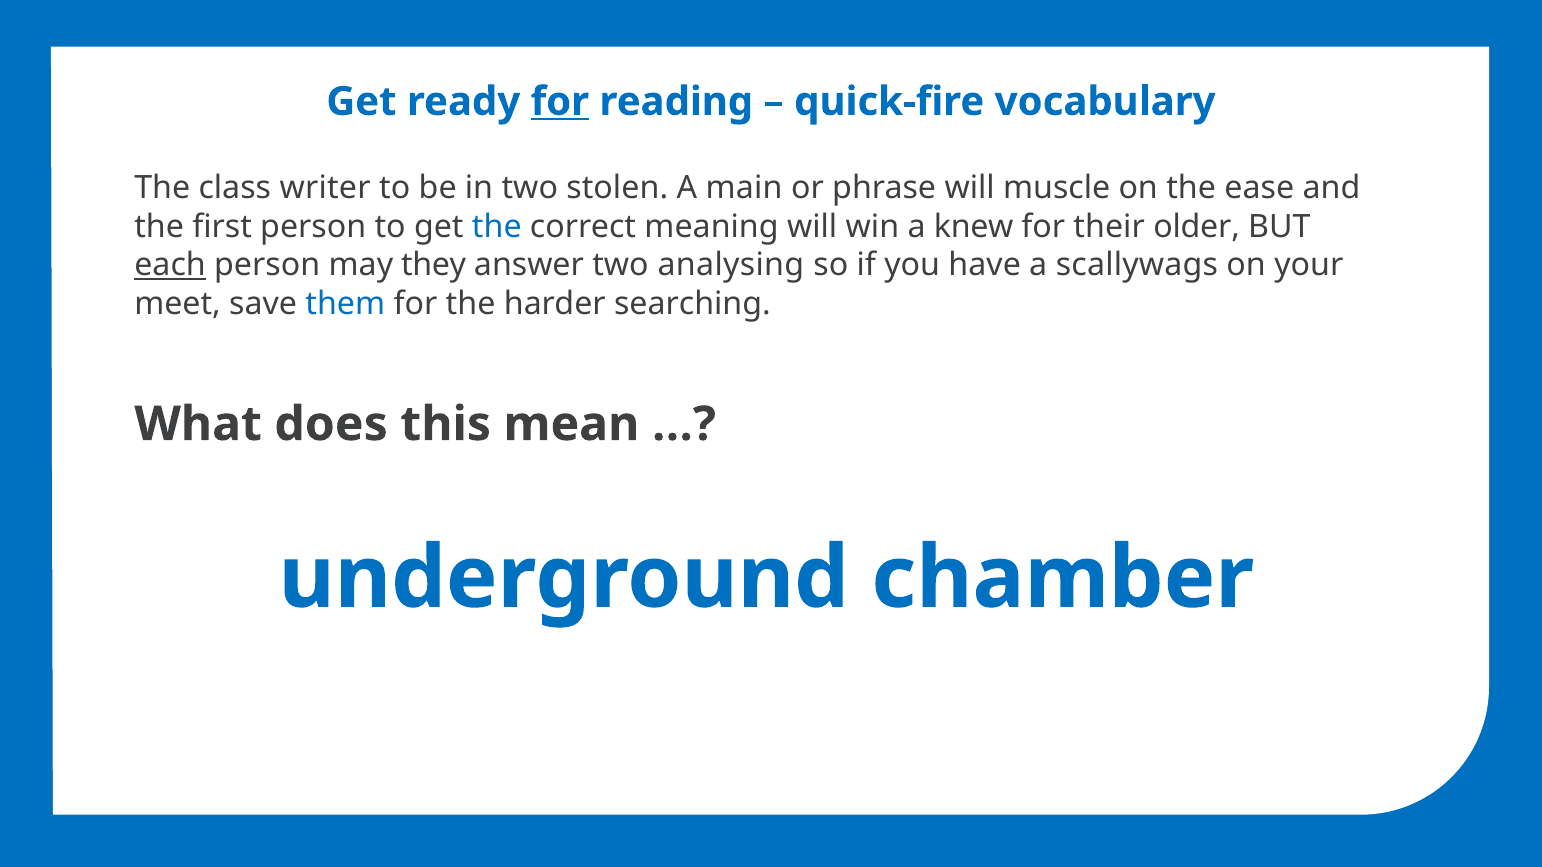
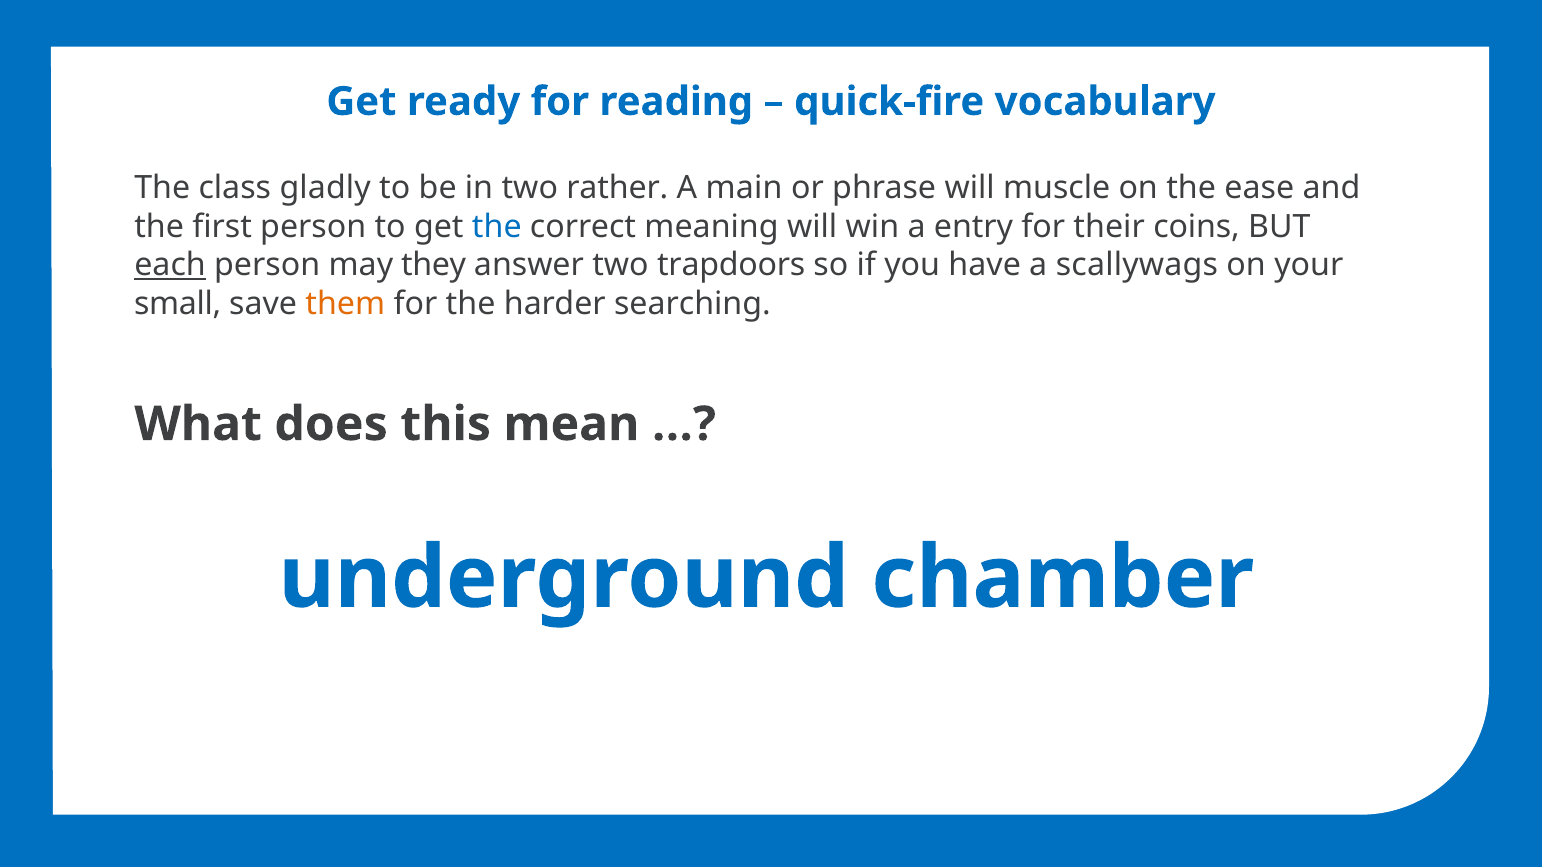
for underline: present -> none (560, 102)
writer: writer -> gladly (325, 188)
stolen: stolen -> rather (617, 188)
knew: knew -> entry (974, 227)
older: older -> coins (1197, 227)
analysing: analysing -> trapdoors (731, 265)
meet: meet -> small (178, 304)
them colour: blue -> orange (345, 304)
